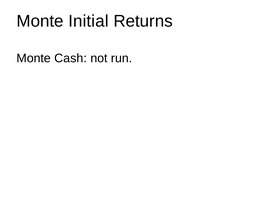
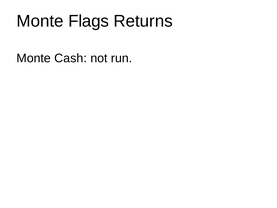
Initial: Initial -> Flags (89, 21)
